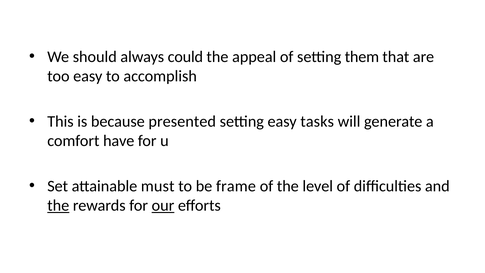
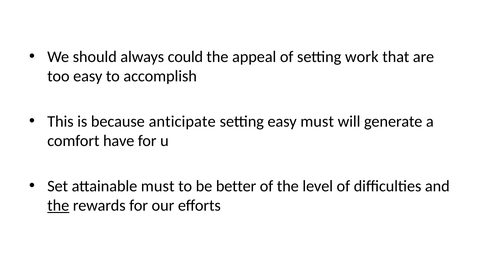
them: them -> work (362, 57)
presented: presented -> anticipate (182, 121)
easy tasks: tasks -> must (317, 121)
frame: frame -> better (236, 186)
our underline: present -> none (163, 205)
